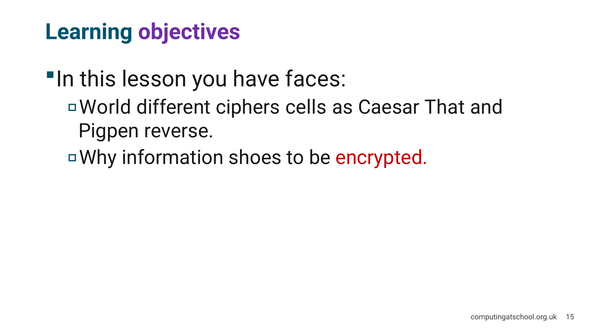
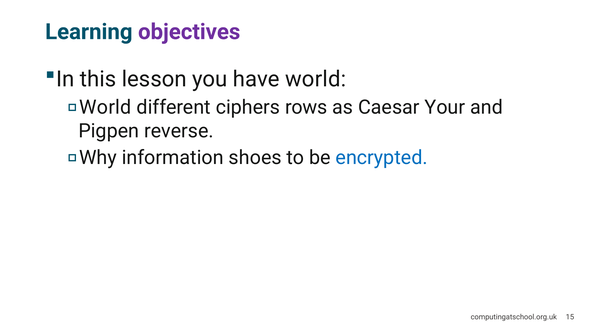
have faces: faces -> world (316, 79)
cells: cells -> rows (306, 107)
That: That -> Your (445, 107)
encrypted colour: red -> blue (382, 158)
